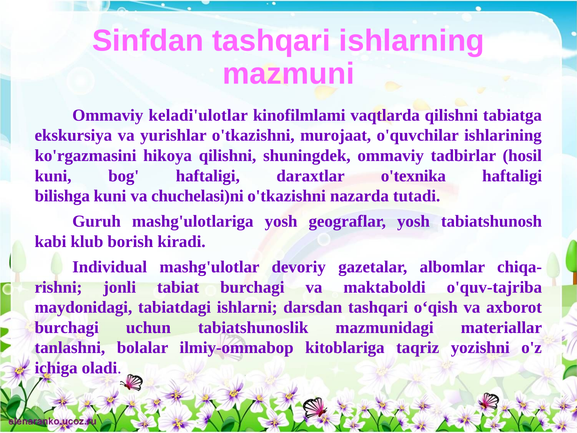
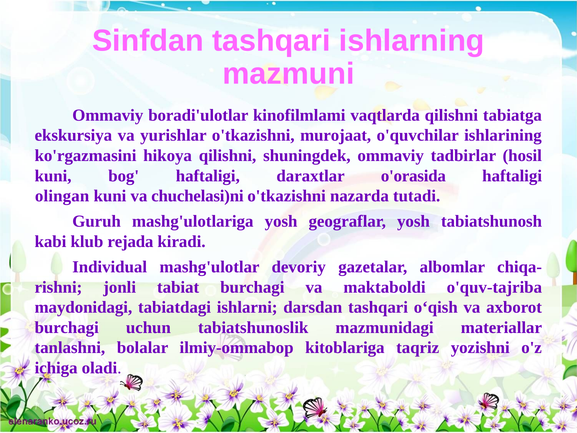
keladi'ulotlar: keladi'ulotlar -> boradi'ulotlar (198, 115)
o'texnika: o'texnika -> o'orasida (413, 176)
bilishga: bilishga -> olingan (62, 196)
borish: borish -> rejada (130, 241)
